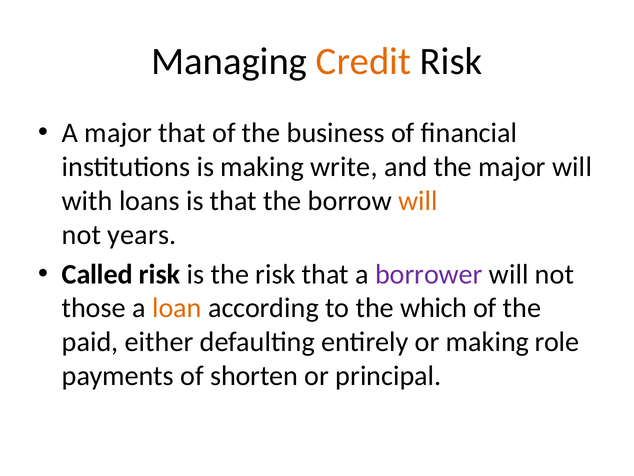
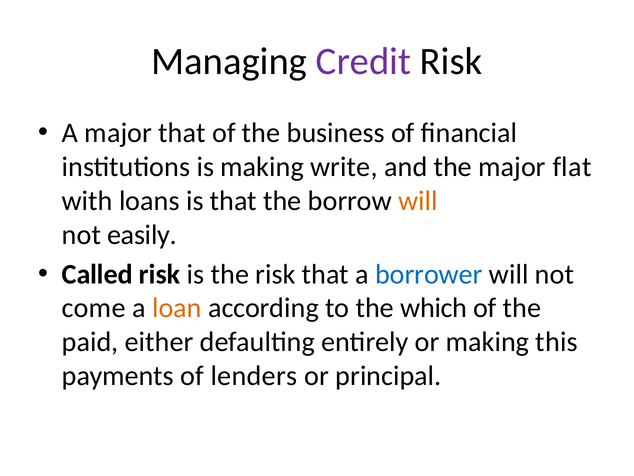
Credit colour: orange -> purple (364, 61)
major will: will -> flat (572, 167)
years: years -> easily (142, 234)
borrower colour: purple -> blue (429, 274)
those: those -> come (94, 308)
role: role -> this (557, 342)
shorten: shorten -> lenders (254, 375)
